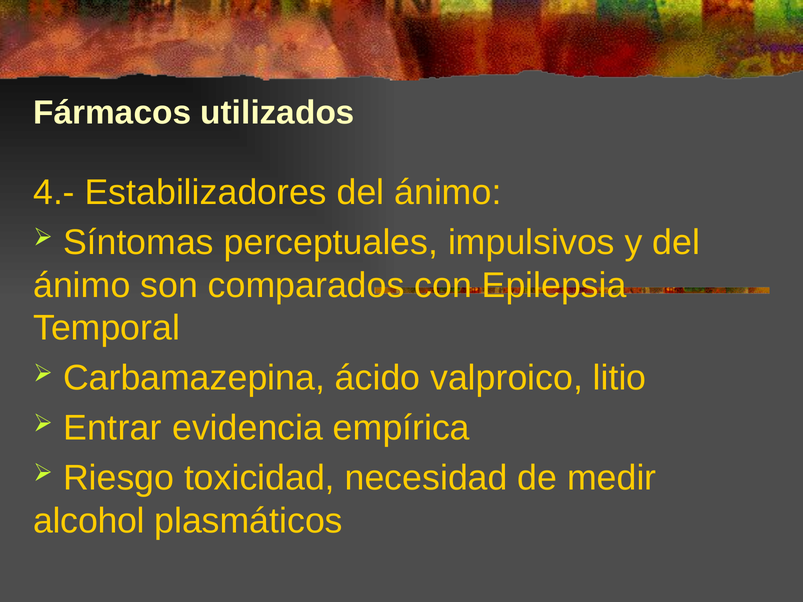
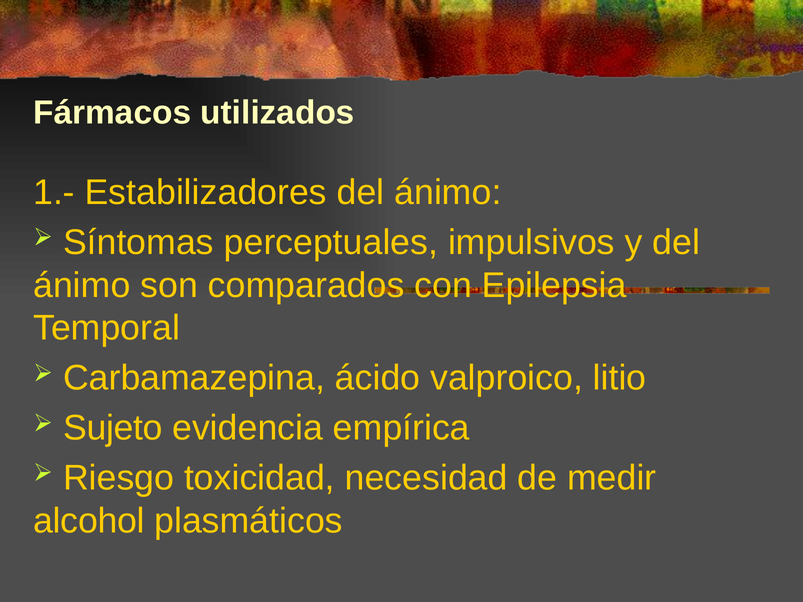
4.-: 4.- -> 1.- (54, 193)
Entrar: Entrar -> Sujeto (113, 428)
